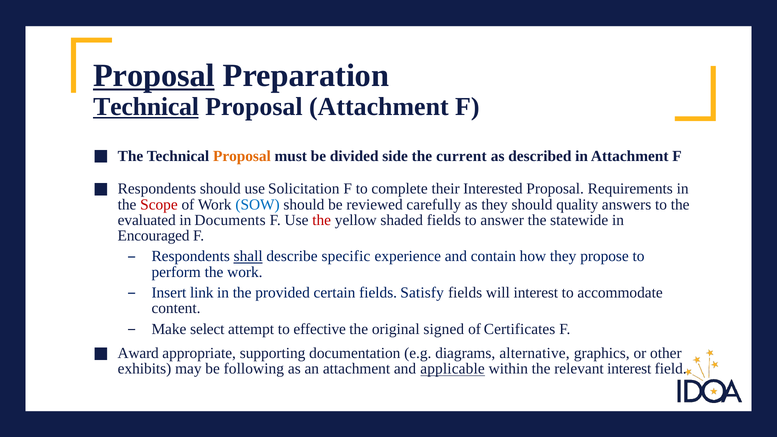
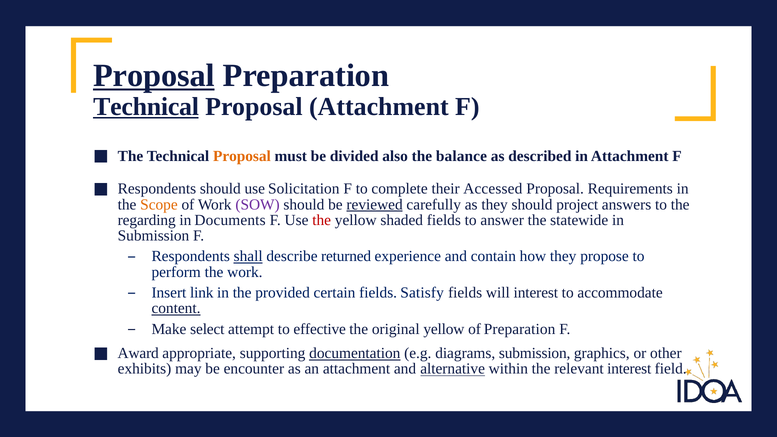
side: side -> also (395, 156)
current: current -> balance (461, 156)
Interested: Interested -> Accessed (493, 189)
Scope colour: red -> orange (159, 205)
SOW colour: blue -> purple (258, 205)
reviewed underline: none -> present (375, 205)
quality: quality -> project (577, 205)
evaluated: evaluated -> regarding (147, 220)
Encouraged: Encouraged -> Submission (153, 236)
specific: specific -> returned (346, 256)
content underline: none -> present (176, 308)
original signed: signed -> yellow (444, 329)
of Certificates: Certificates -> Preparation (520, 329)
documentation underline: none -> present (355, 353)
diagrams alternative: alternative -> submission (535, 353)
following: following -> encounter (254, 369)
applicable: applicable -> alternative (453, 369)
